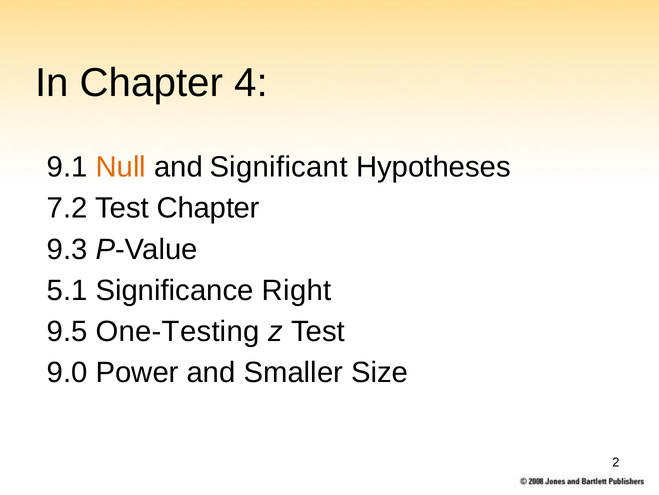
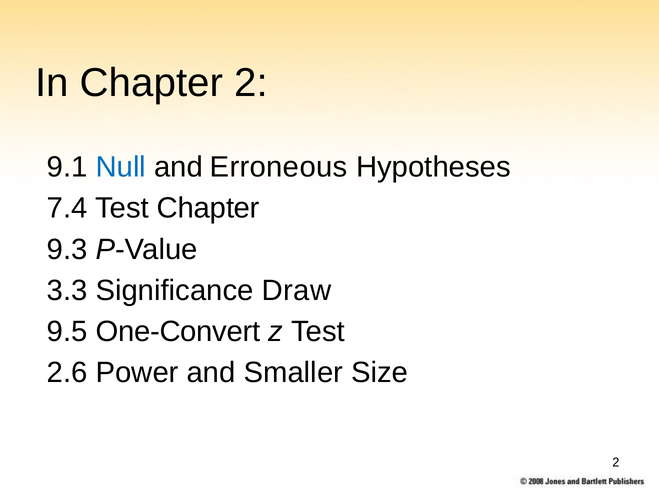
Chapter 4: 4 -> 2 (251, 83)
Null colour: orange -> blue (121, 167)
Significant: Significant -> Erroneous (279, 167)
7.2: 7.2 -> 7.4 (67, 208)
5.1: 5.1 -> 3.3 (67, 290)
Right: Right -> Draw (297, 290)
One-Testing: One-Testing -> One-Convert (178, 331)
9.0: 9.0 -> 2.6 (67, 372)
